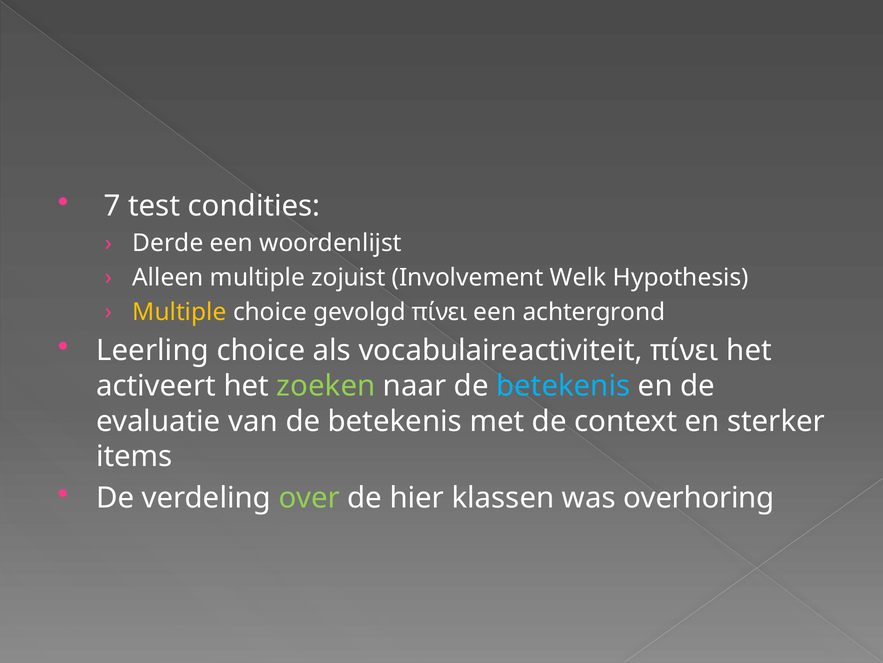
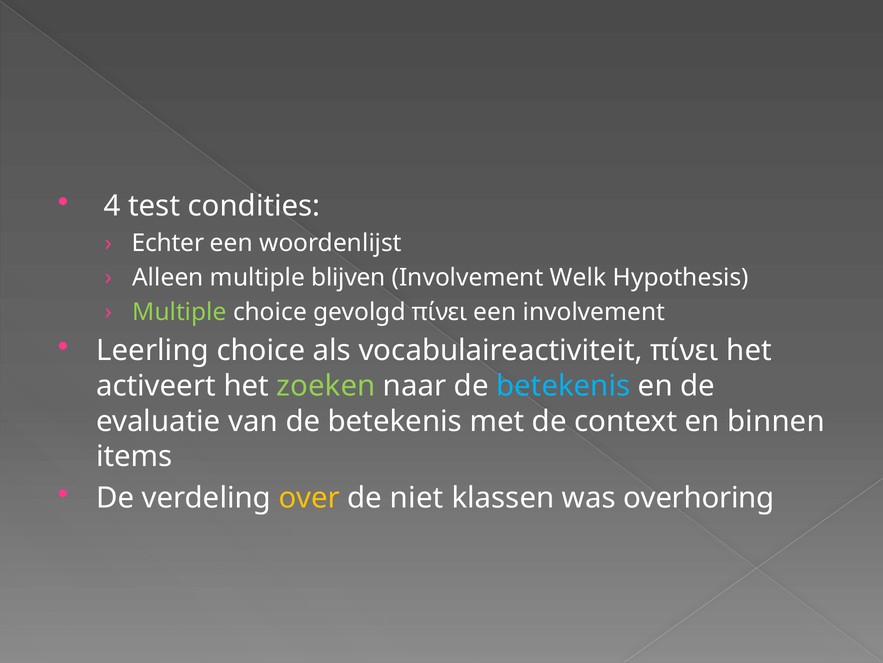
7: 7 -> 4 (112, 206)
Derde: Derde -> Echter (168, 243)
zojuist: zojuist -> blijven (348, 277)
Multiple colour: yellow -> light green (179, 312)
een achtergrond: achtergrond -> involvement (594, 312)
sterker: sterker -> binnen (776, 421)
over colour: light green -> yellow (309, 497)
hier: hier -> niet (417, 497)
